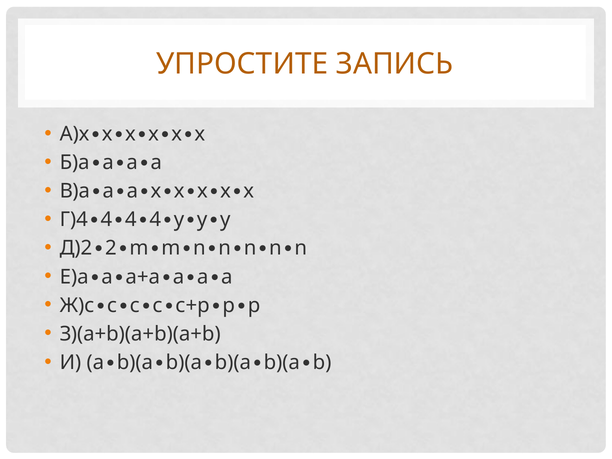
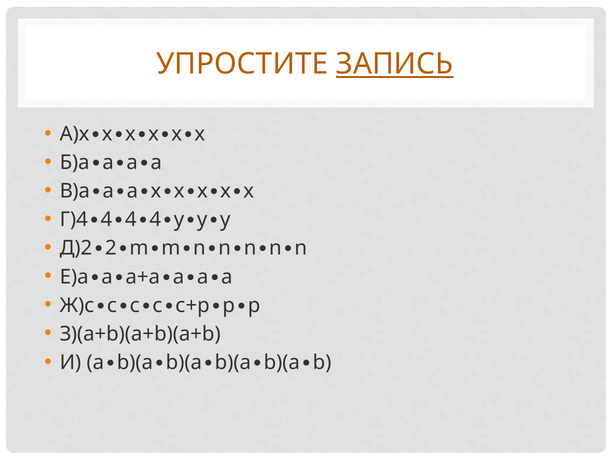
ЗАПИСЬ underline: none -> present (395, 64)
